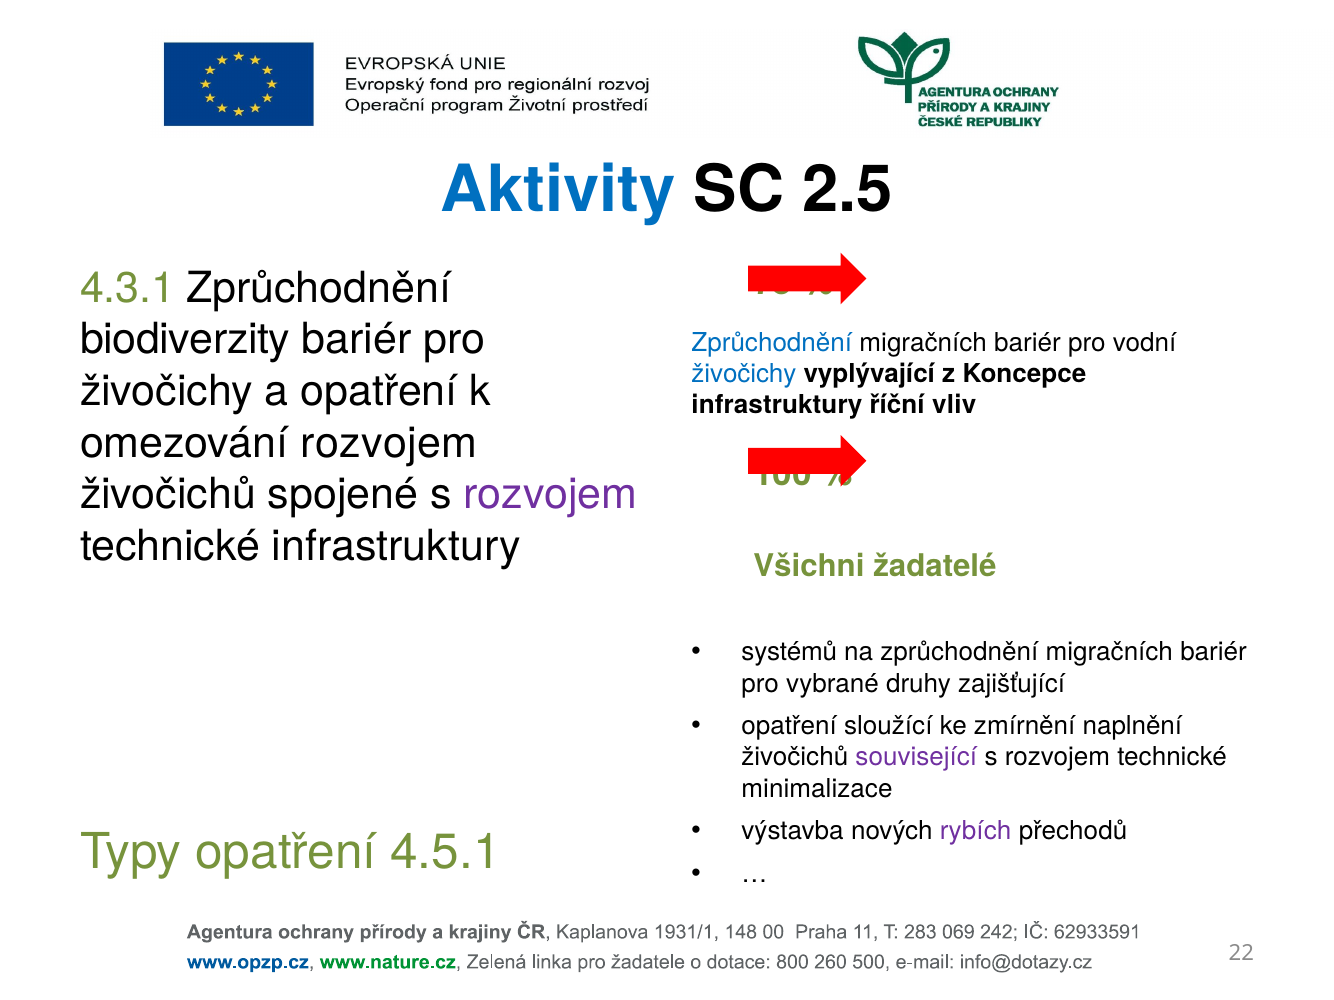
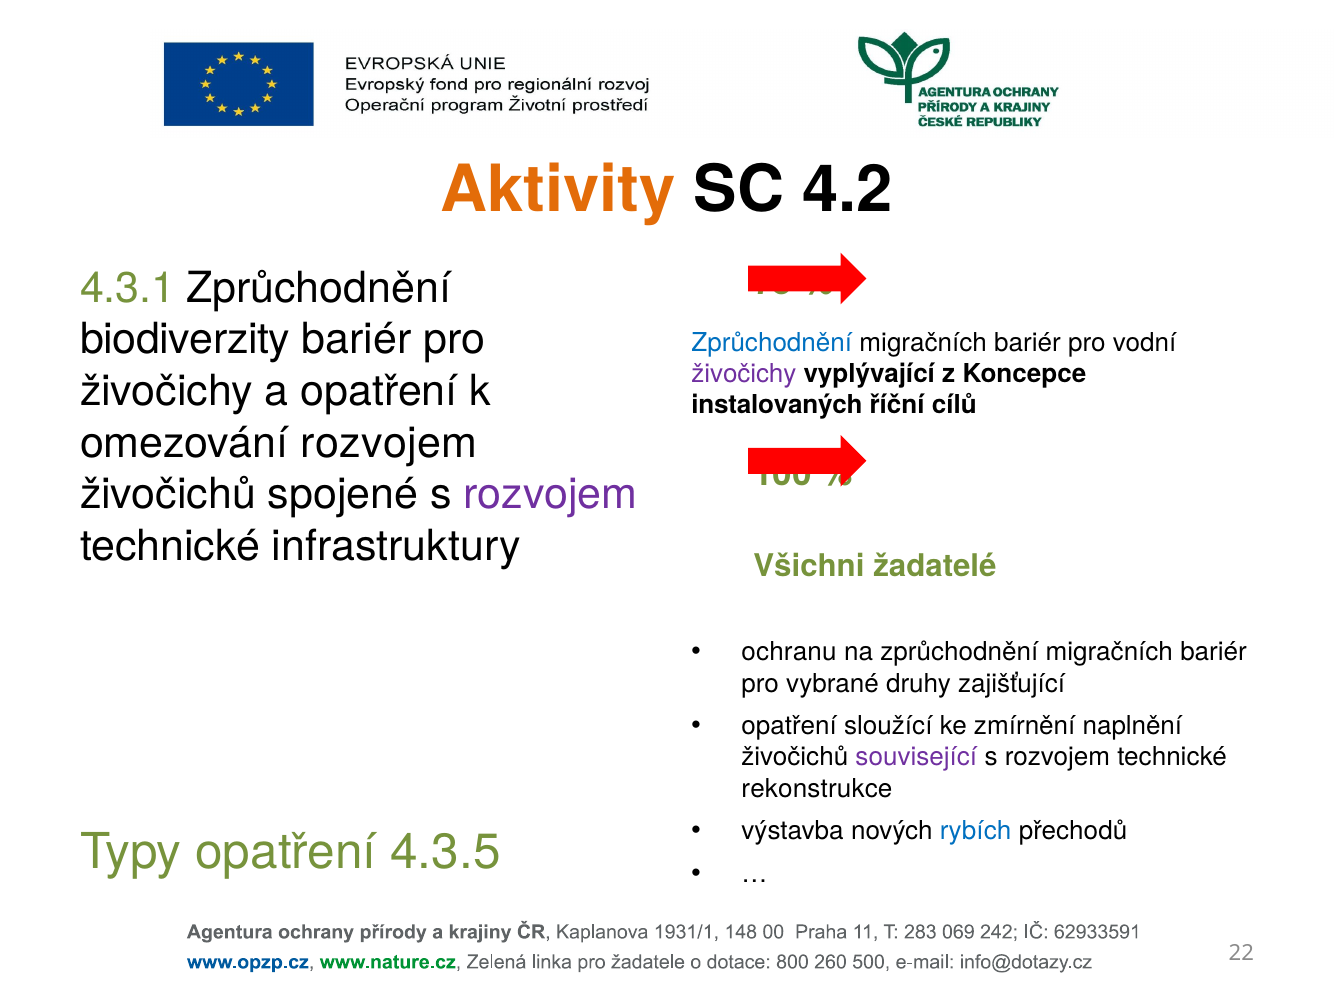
Aktivity colour: blue -> orange (558, 190)
2.5: 2.5 -> 4.2 (848, 190)
živočichy colour: blue -> purple (744, 374)
infrastruktury: infrastruktury -> instalovaných (777, 405)
vliv: vliv -> cílů (954, 405)
systémů: systémů -> ochranu (789, 652)
minimalizace: minimalizace -> rekonstrukce (817, 789)
rybích colour: purple -> blue (976, 832)
4.5.1: 4.5.1 -> 4.3.5 (445, 853)
